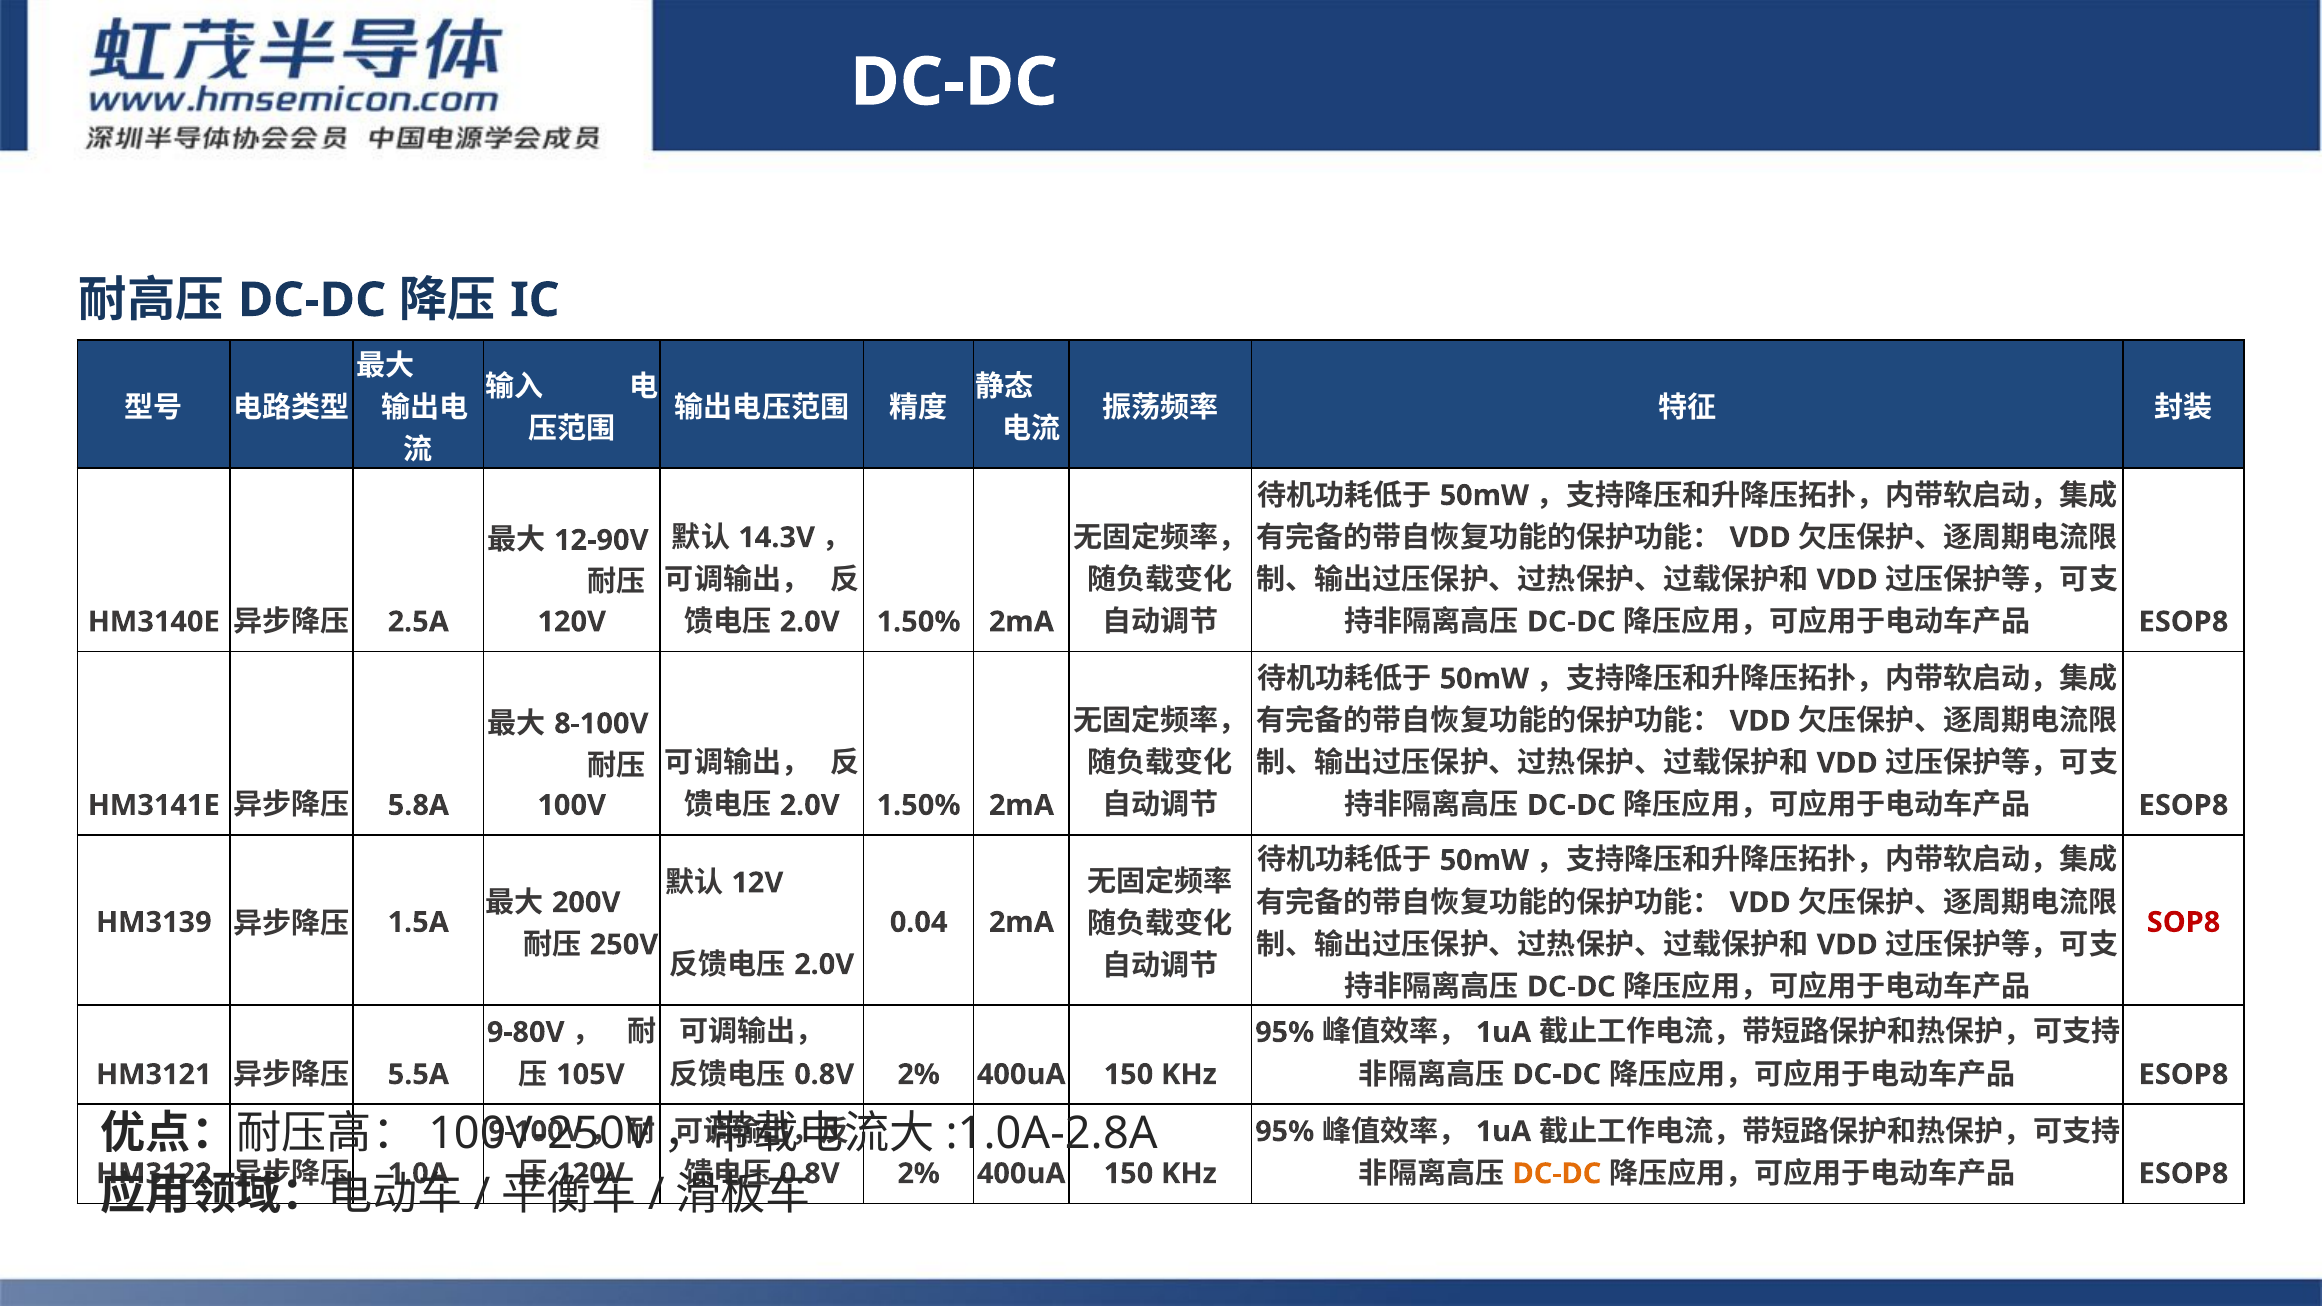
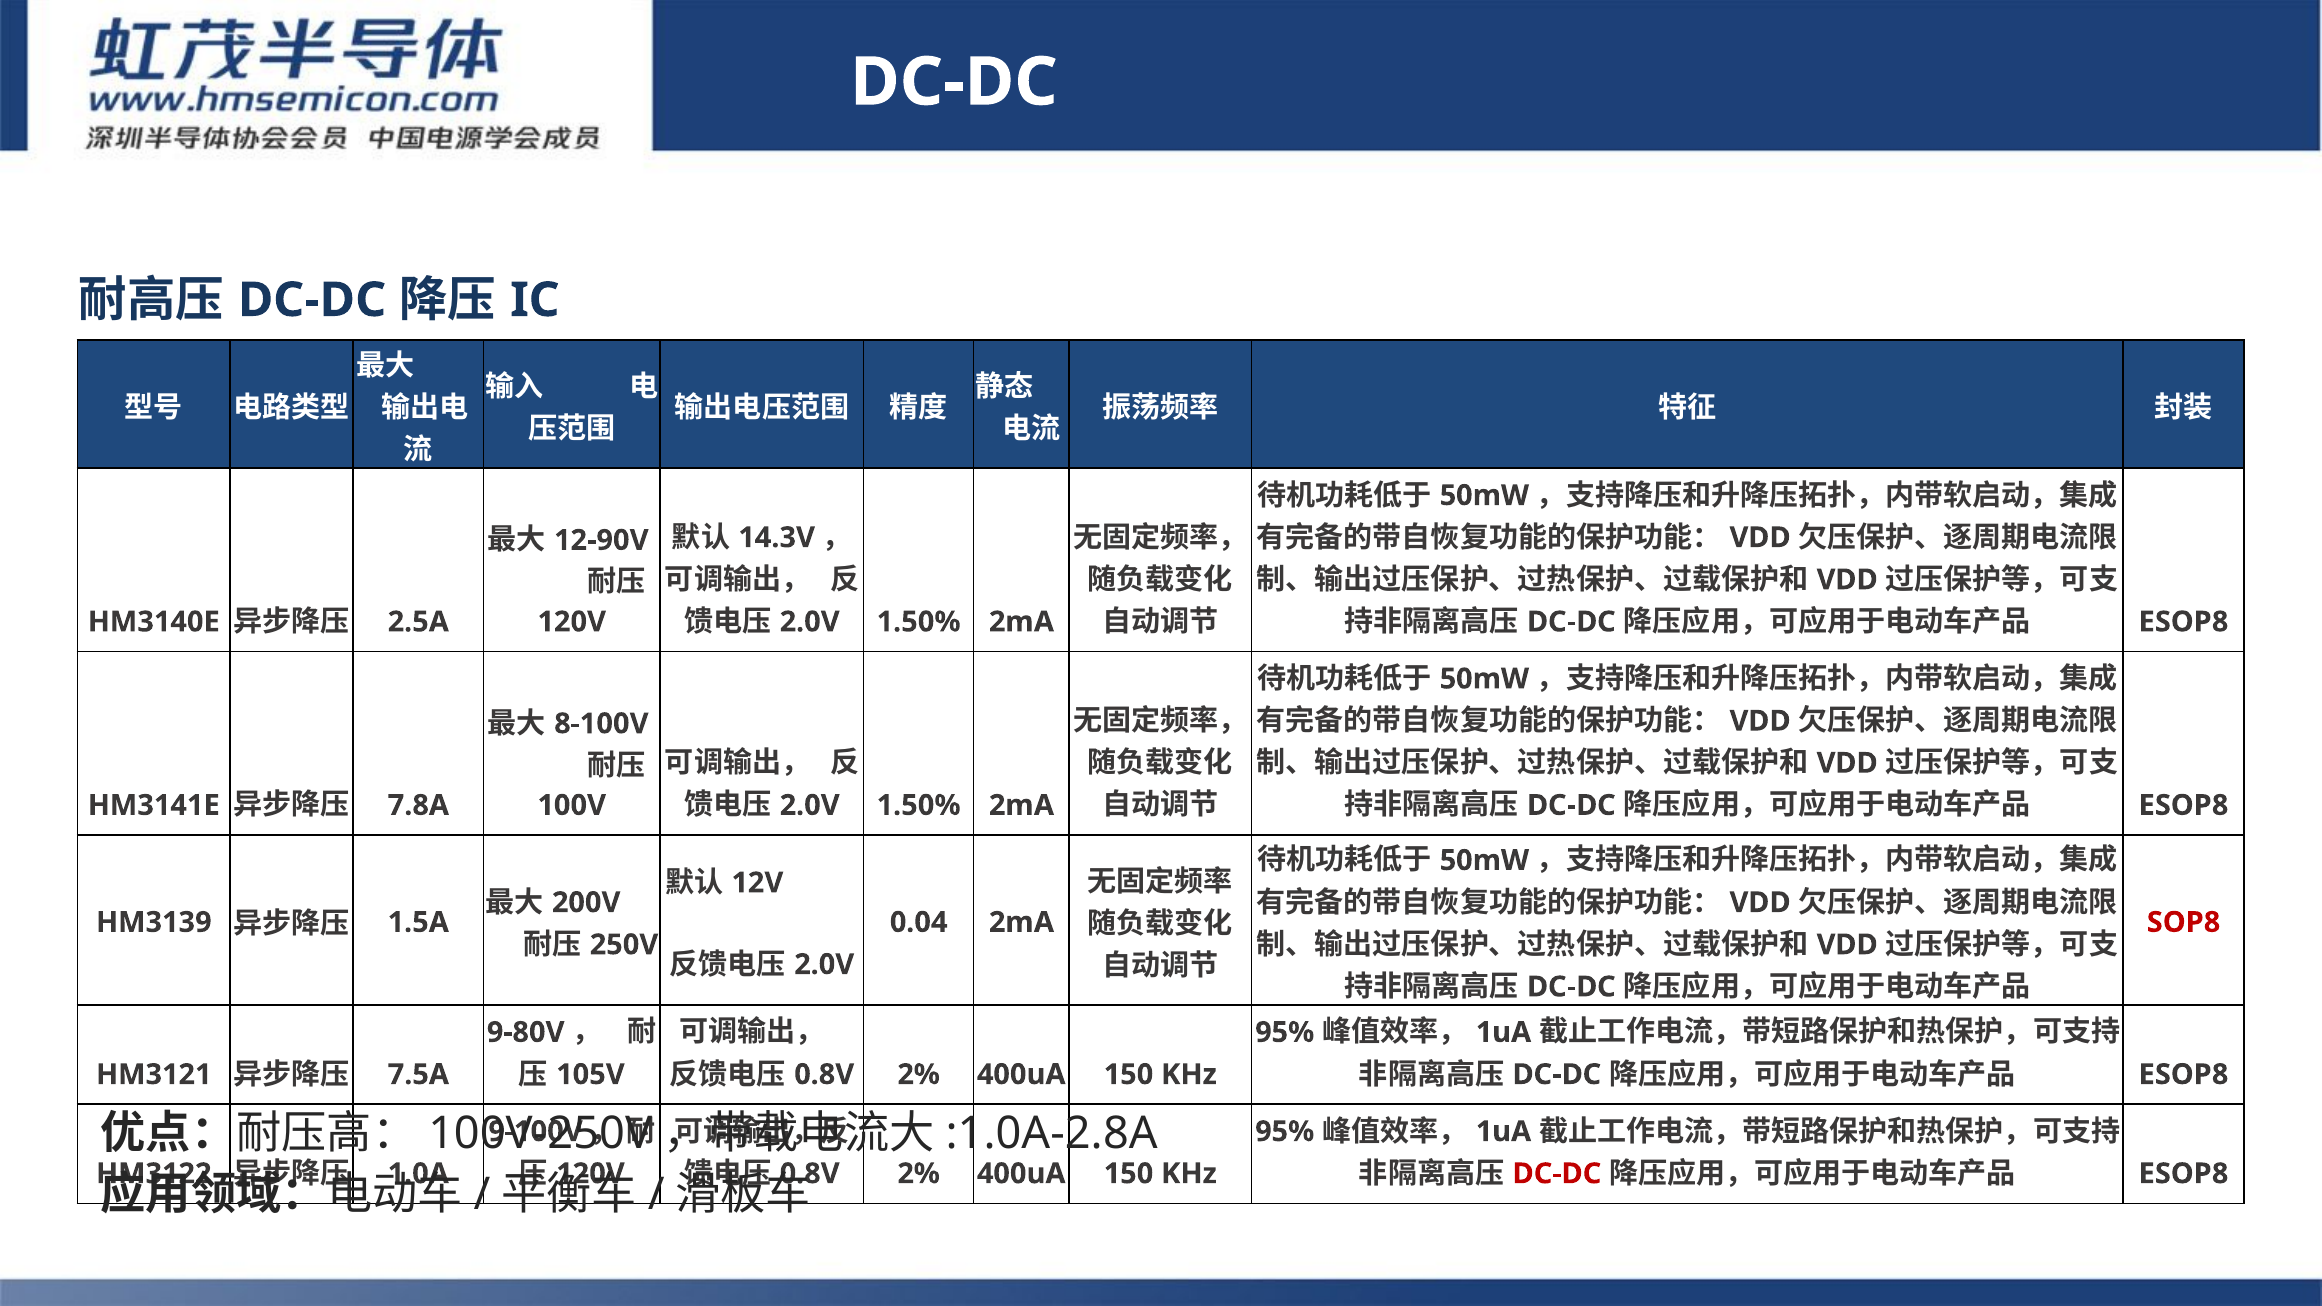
5.8A: 5.8A -> 7.8A (418, 805)
5.5A: 5.5A -> 7.5A (418, 1075)
DC-DC colour: orange -> red (1557, 1174)
